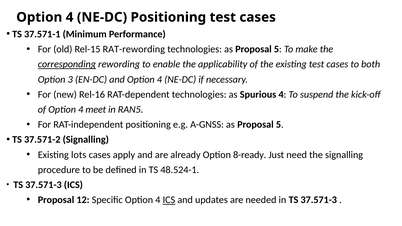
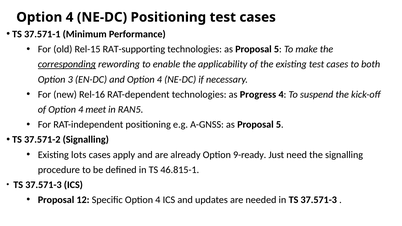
RAT-rewording: RAT-rewording -> RAT-supporting (134, 49)
Spurious: Spurious -> Progress (258, 95)
8-ready: 8-ready -> 9-ready (250, 155)
48.524-1: 48.524-1 -> 46.815-1 (180, 170)
ICS underline: present -> none (169, 200)
